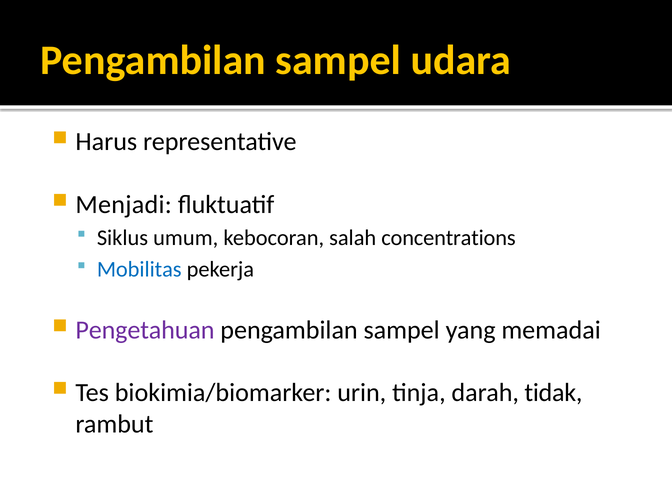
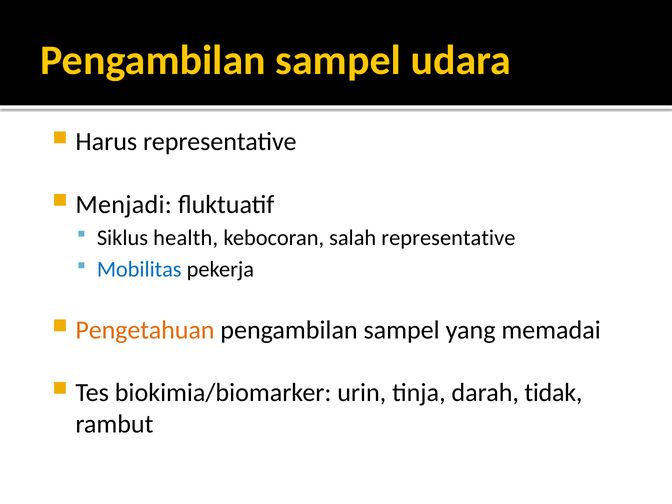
umum: umum -> health (186, 238)
salah concentrations: concentrations -> representative (448, 238)
Pengetahuan colour: purple -> orange (145, 330)
